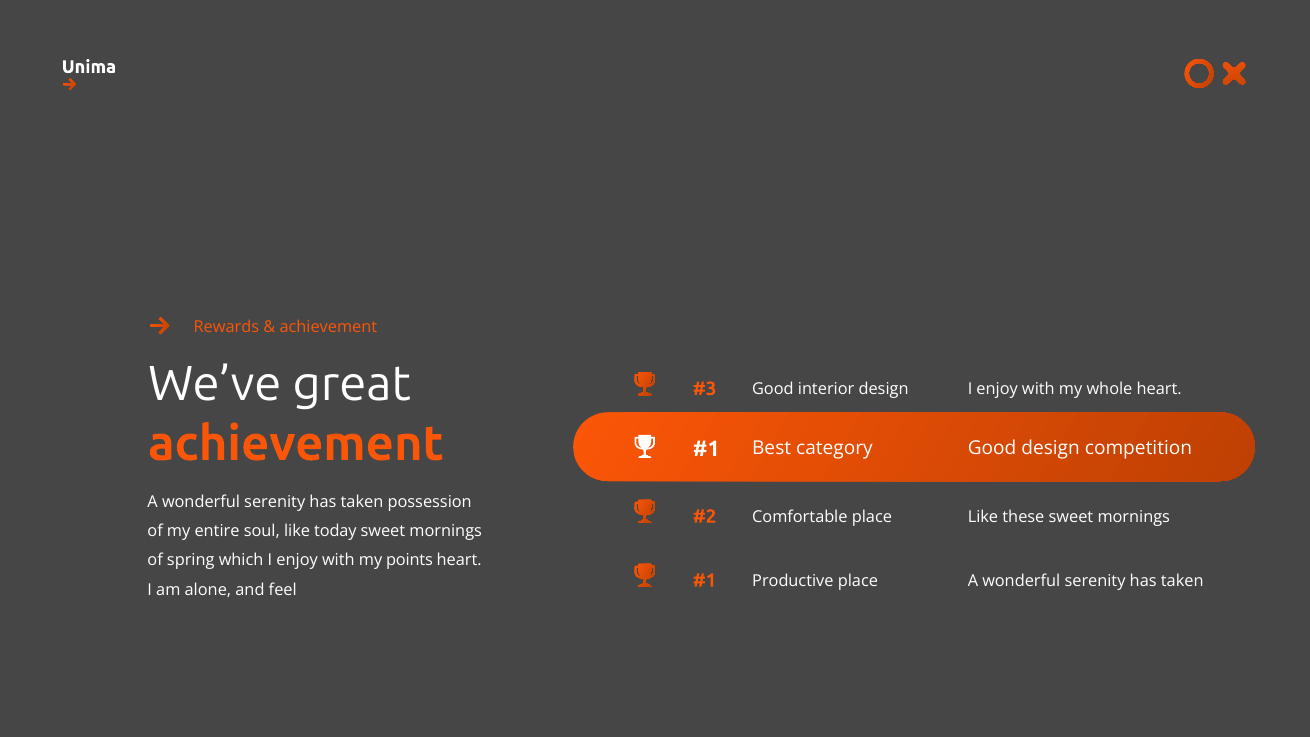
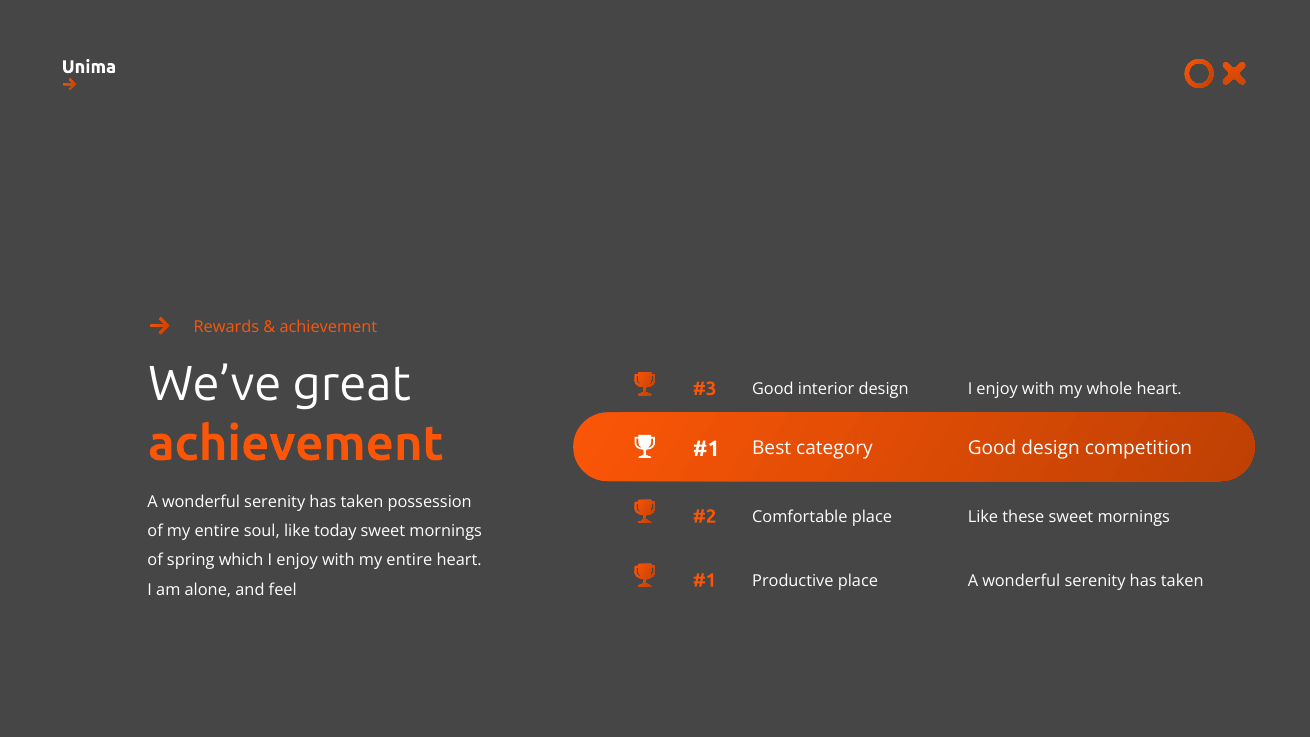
with my points: points -> entire (409, 560)
